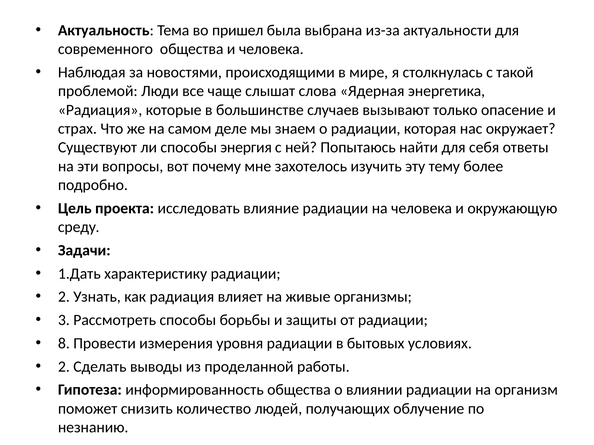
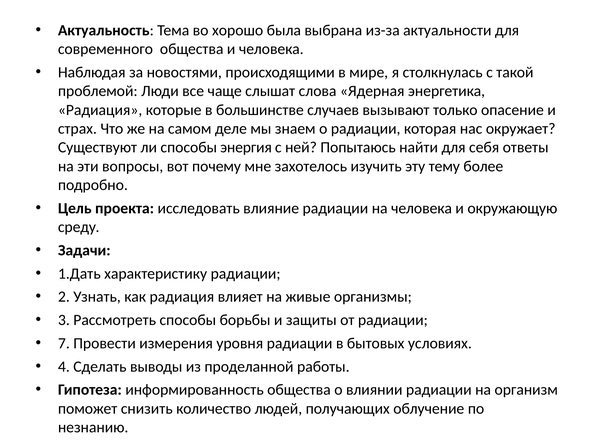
пришел: пришел -> хорошо (238, 30)
8: 8 -> 7 (64, 344)
2: 2 -> 4 (64, 367)
